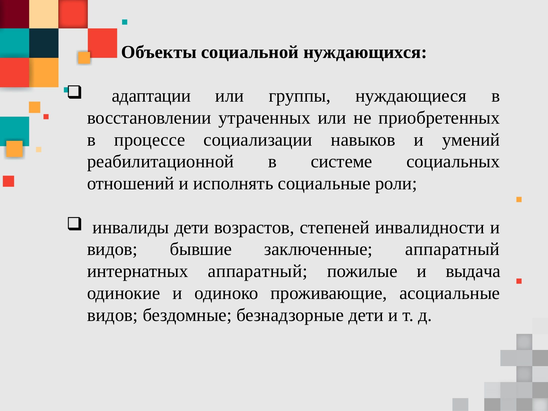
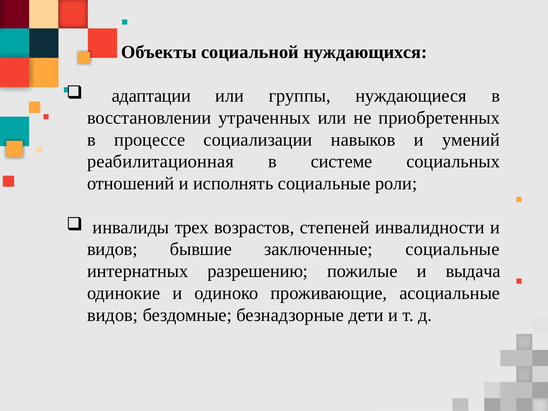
реабилитационной: реабилитационной -> реабилитационная (160, 162)
инвалиды дети: дети -> трех (192, 227)
заключенные аппаратный: аппаратный -> социальные (452, 249)
интернатных аппаратный: аппаратный -> разрешению (258, 271)
